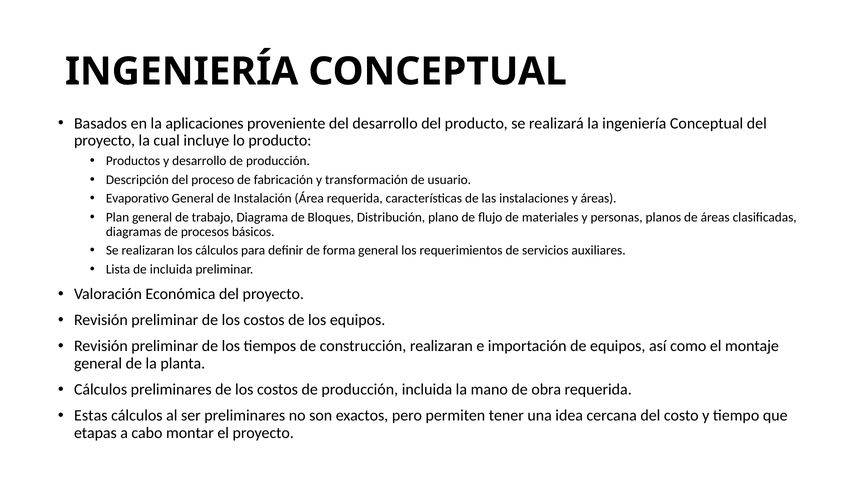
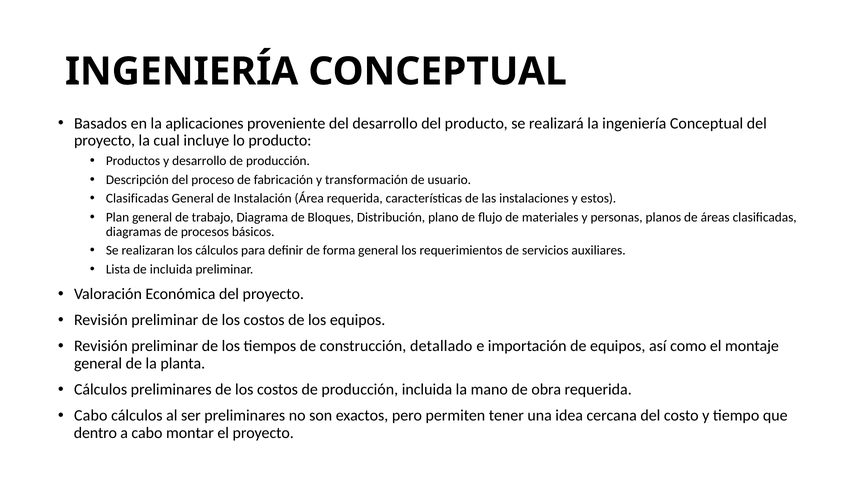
Evaporativo: Evaporativo -> Clasificadas (137, 198)
y áreas: áreas -> estos (598, 198)
construcción realizaran: realizaran -> detallado (441, 346)
Estas: Estas -> Cabo (91, 415)
etapas: etapas -> dentro (95, 433)
